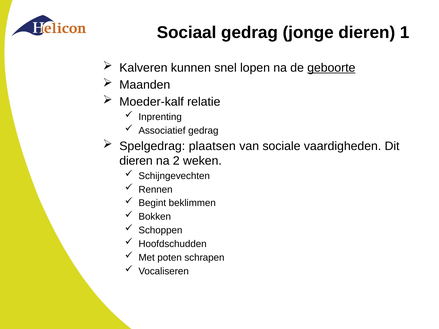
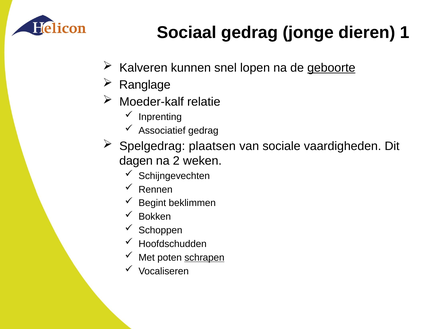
Maanden: Maanden -> Ranglage (145, 85)
dieren: dieren -> dagen (136, 161)
schrapen underline: none -> present (204, 258)
